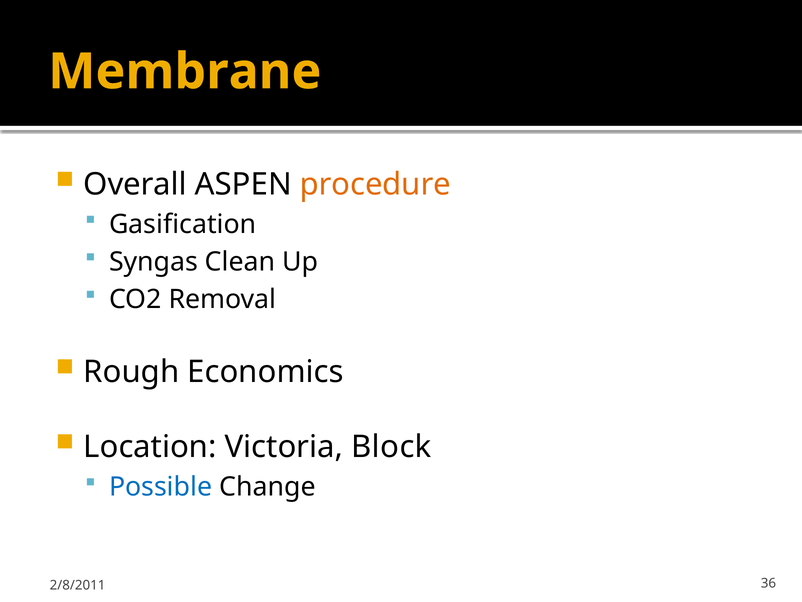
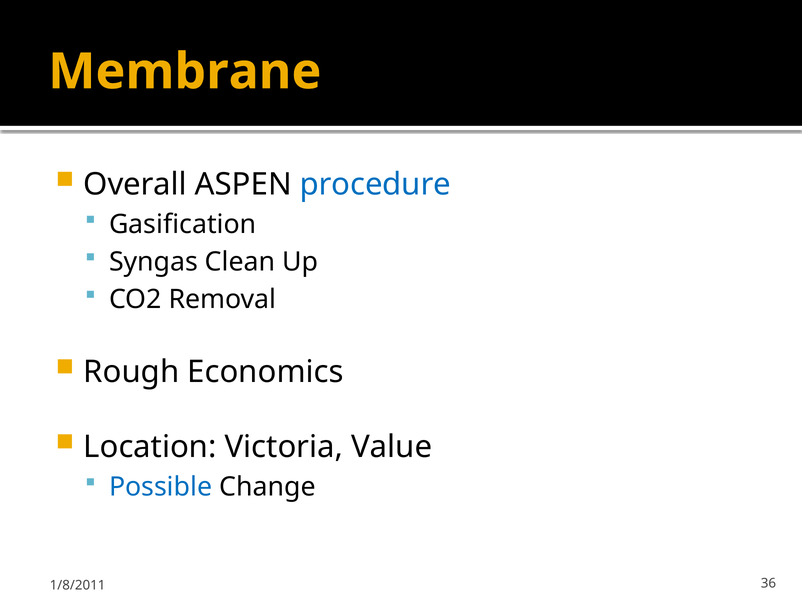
procedure colour: orange -> blue (375, 185)
Block: Block -> Value (392, 446)
2/8/2011: 2/8/2011 -> 1/8/2011 (78, 585)
